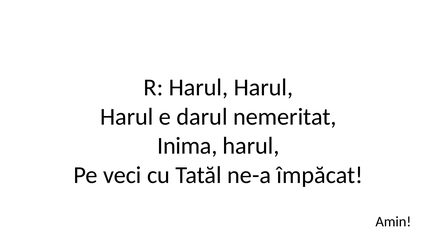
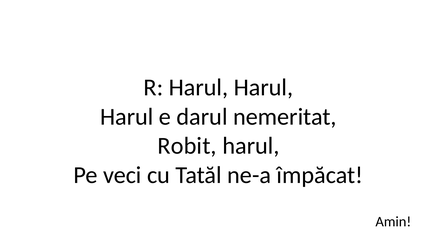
Inima: Inima -> Robit (187, 146)
